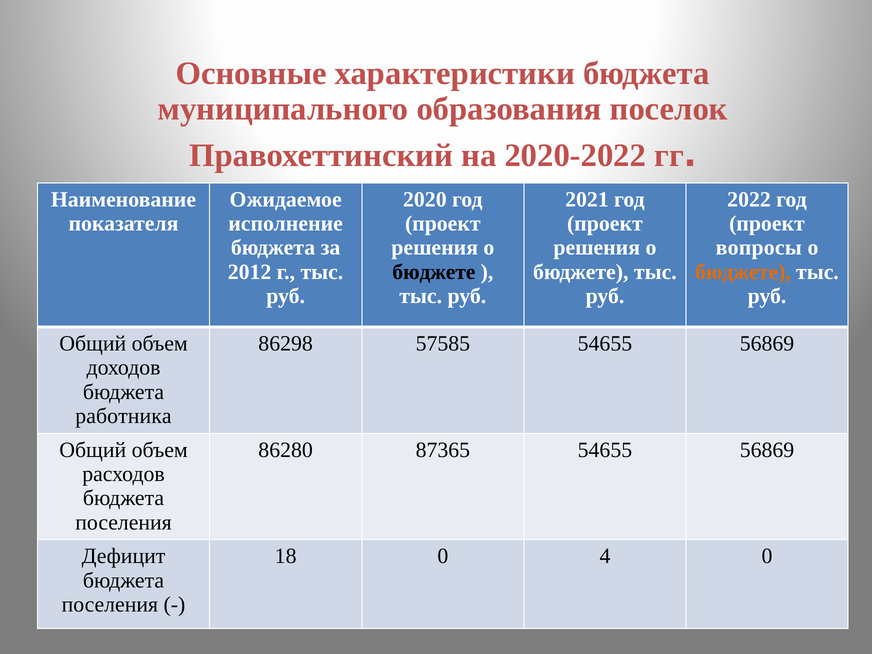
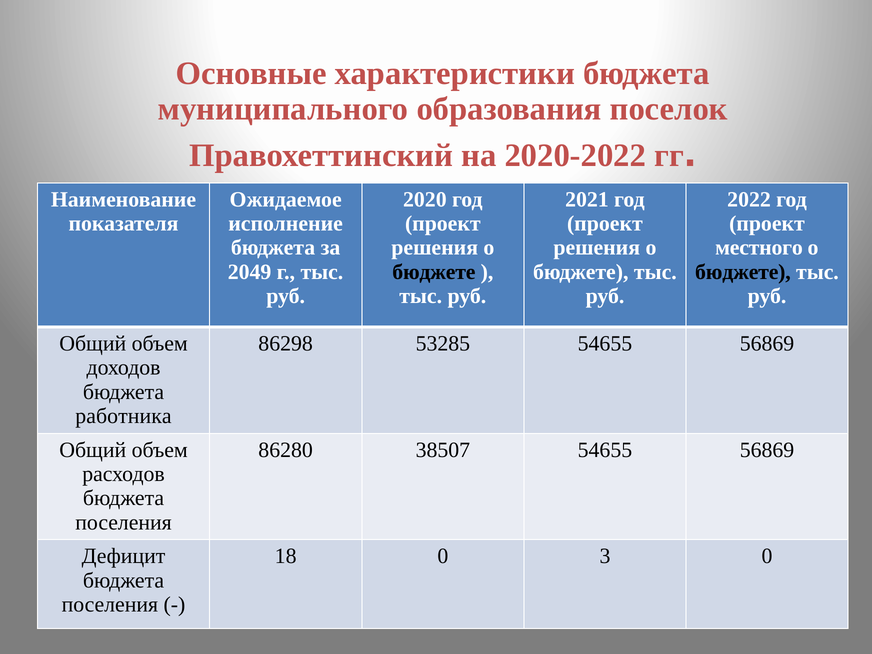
вопросы: вопросы -> местного (759, 248)
2012: 2012 -> 2049 (250, 272)
бюджете colour: orange -> black (743, 272)
57585: 57585 -> 53285 (443, 344)
87365: 87365 -> 38507 (443, 450)
4: 4 -> 3 (605, 556)
